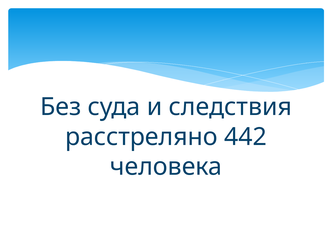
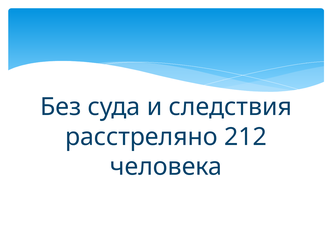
442: 442 -> 212 (246, 137)
